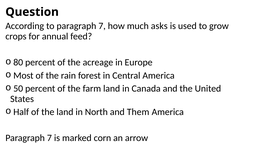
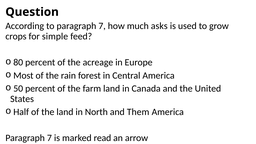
annual: annual -> simple (55, 36)
corn: corn -> read (102, 138)
